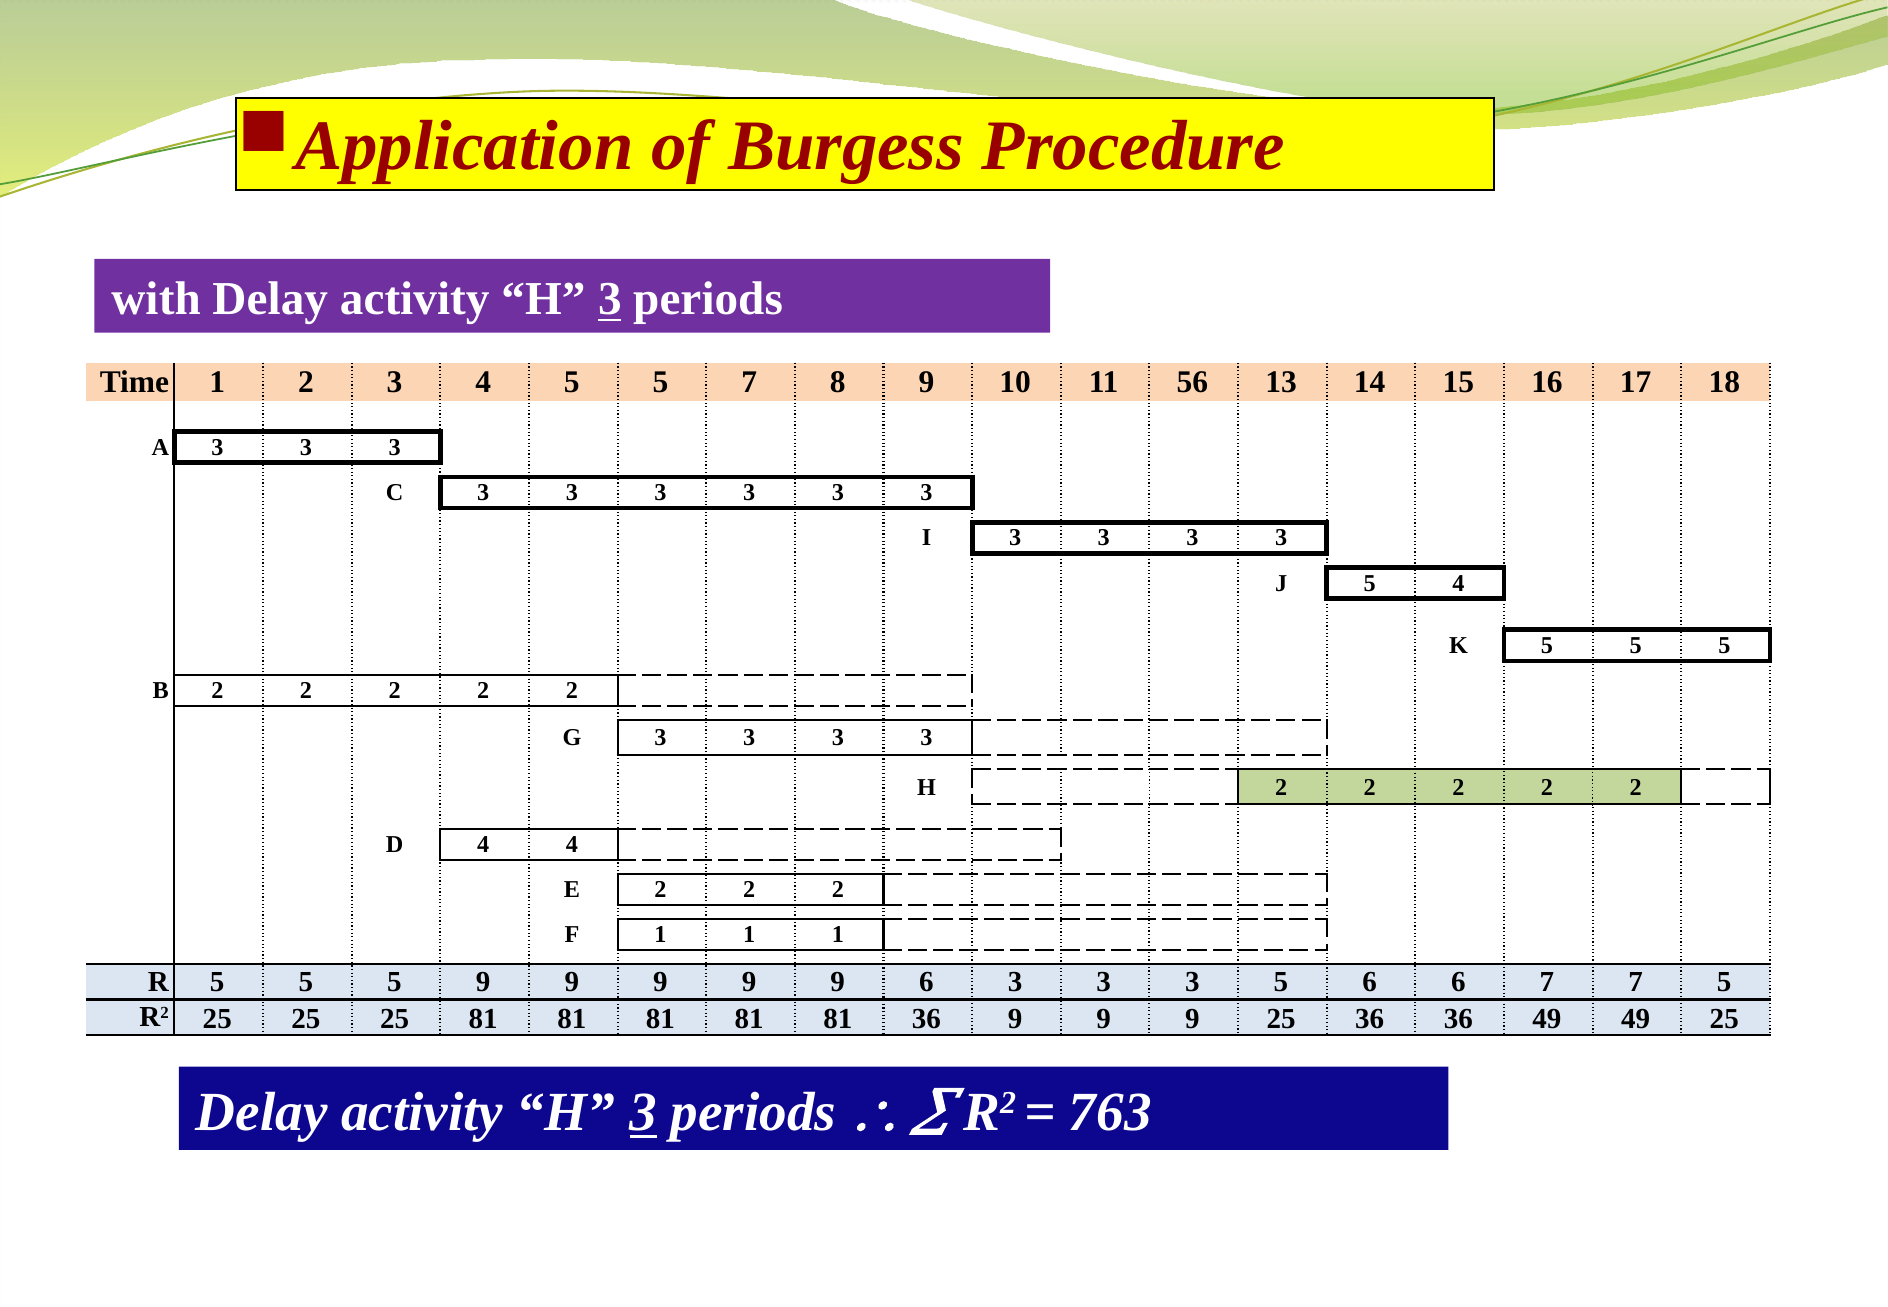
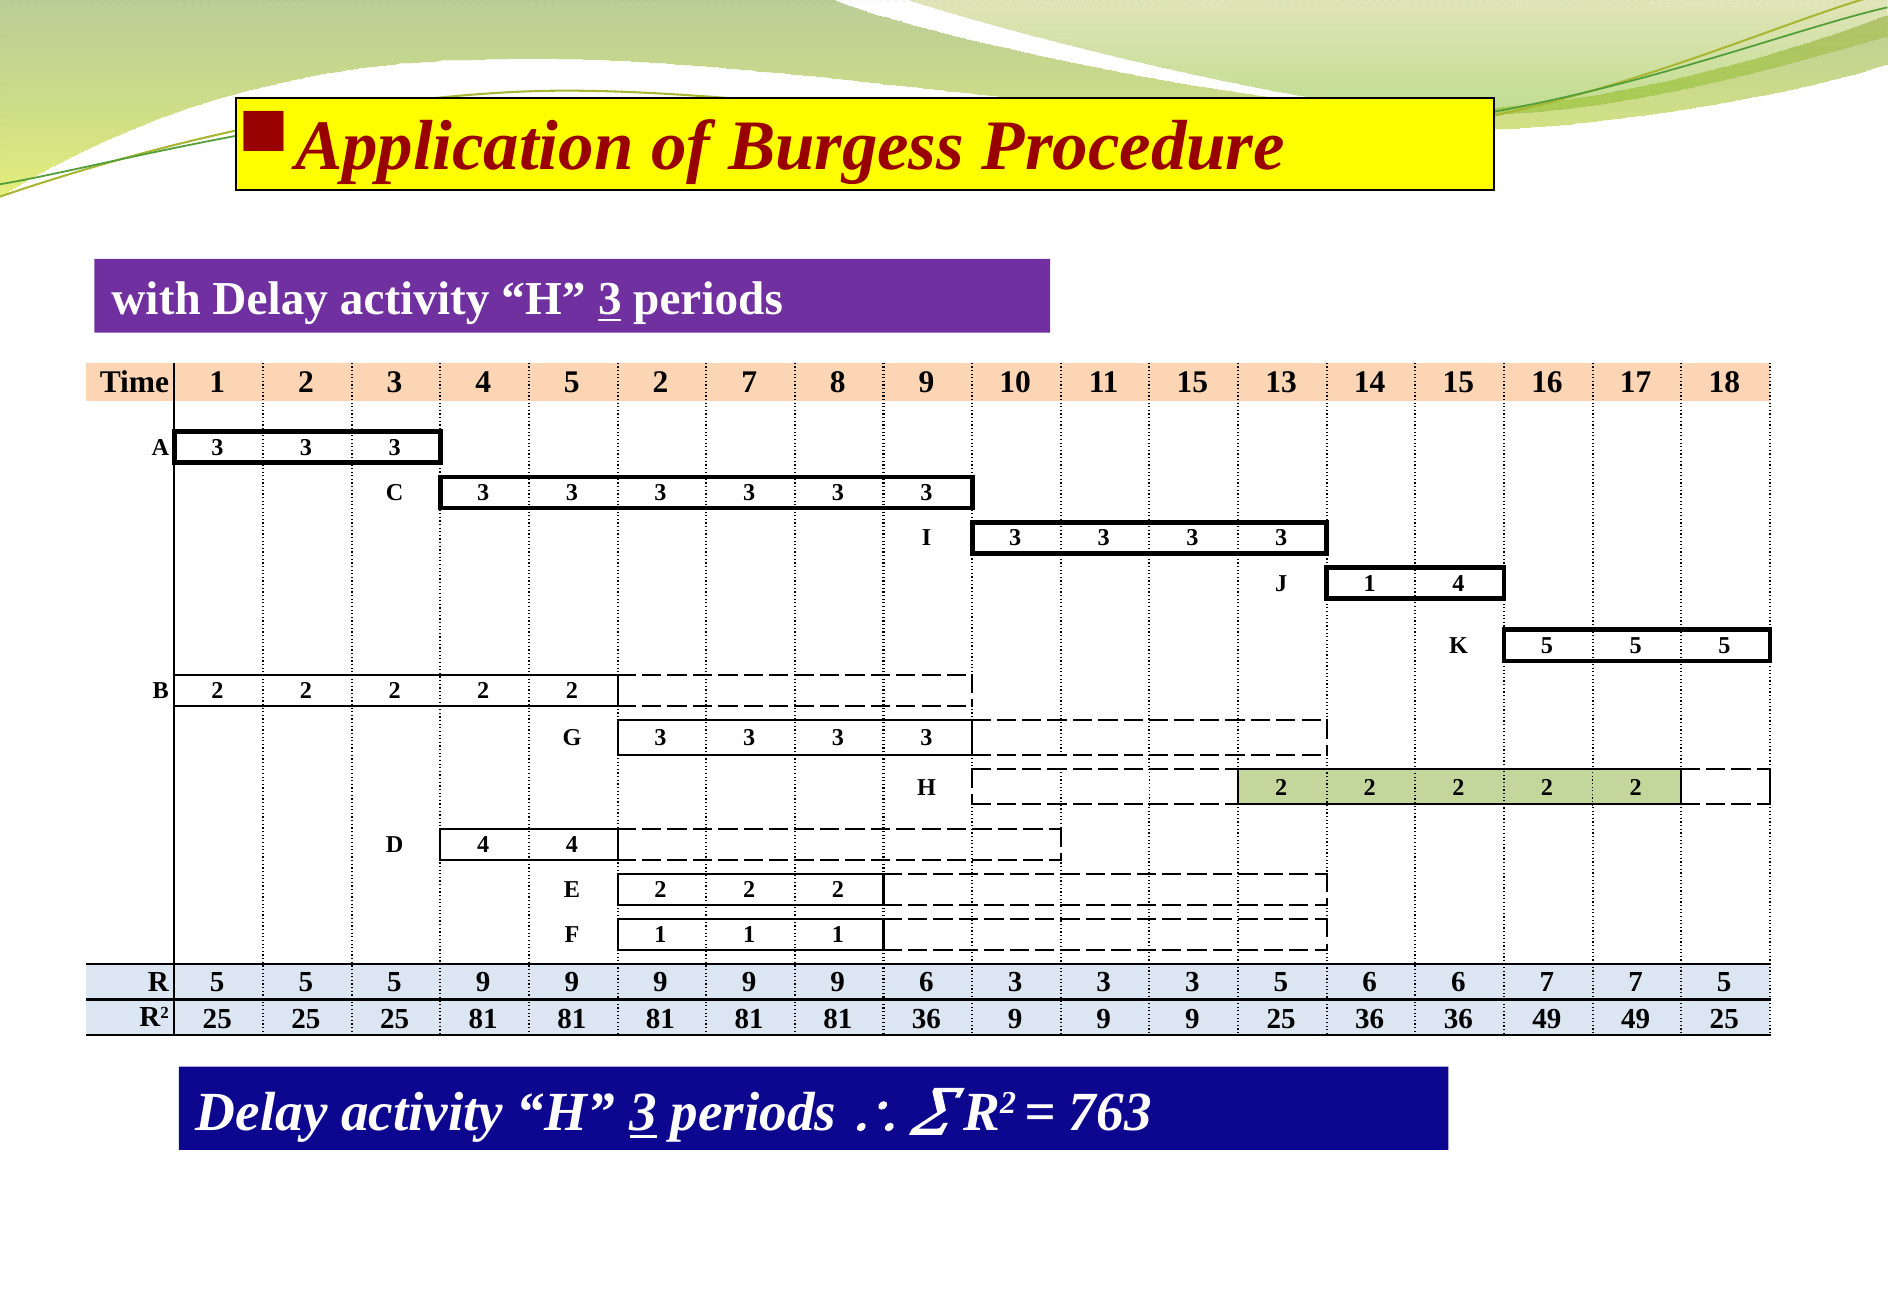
4 5 5: 5 -> 2 (661, 382)
11 56: 56 -> 15 (1192, 382)
J 5: 5 -> 1 (1370, 583)
